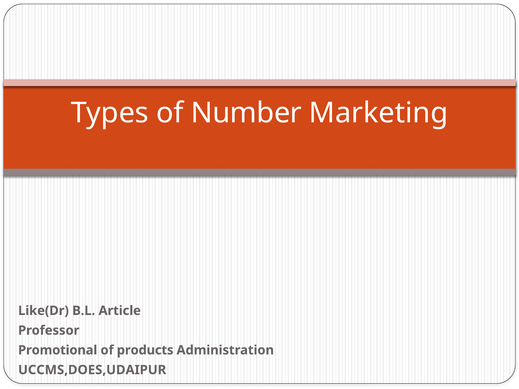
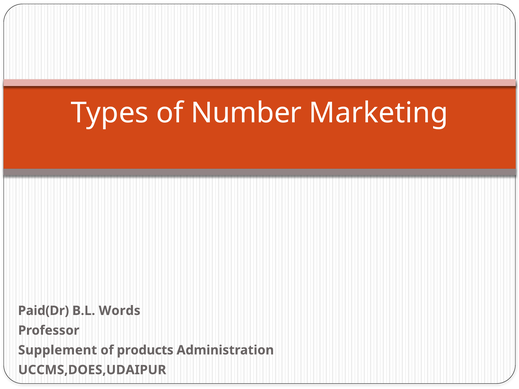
Like(Dr: Like(Dr -> Paid(Dr (44, 311)
Article: Article -> Words (120, 311)
Promotional: Promotional -> Supplement (58, 350)
